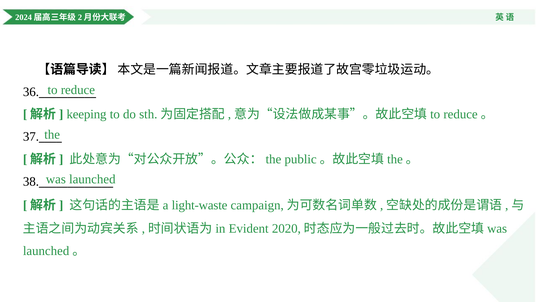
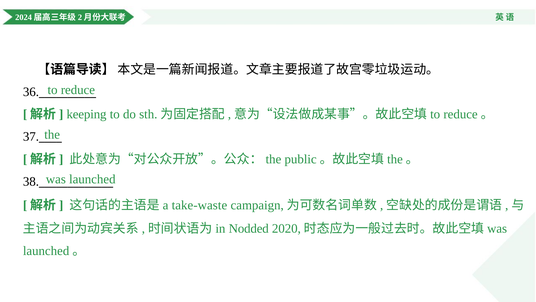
light-waste: light-waste -> take-waste (199, 205)
Evident: Evident -> Nodded (249, 228)
